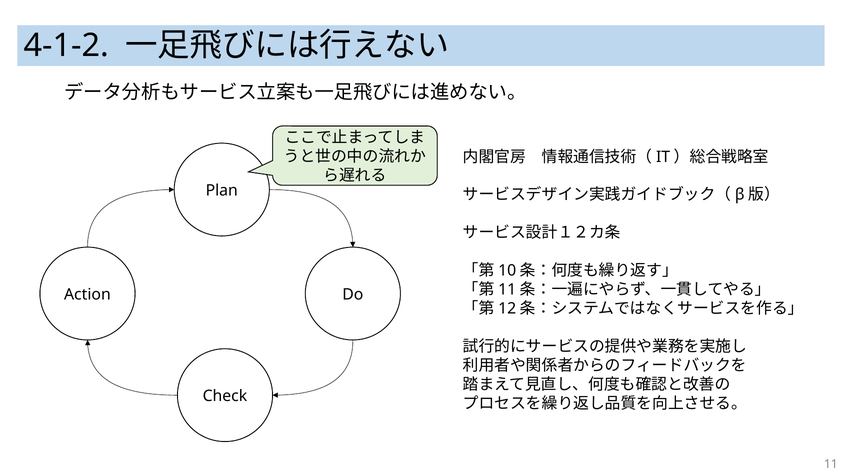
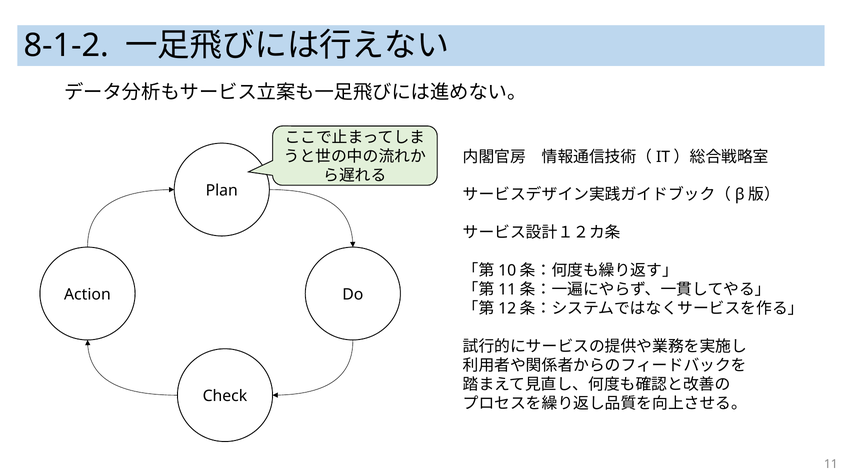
4-1-2: 4-1-2 -> 8-1-2 (66, 46)
